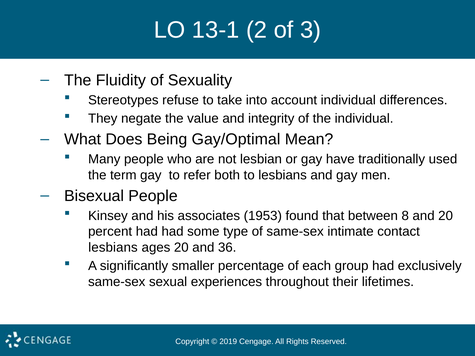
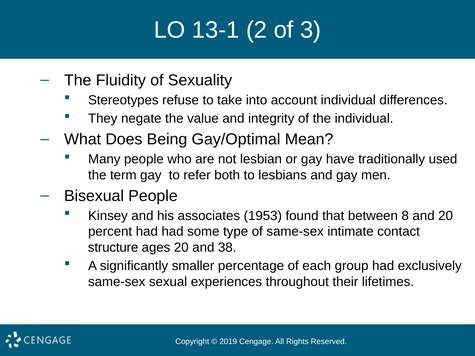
lesbians: lesbians -> structure (113, 248)
36: 36 -> 38 (227, 248)
